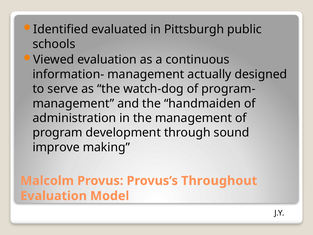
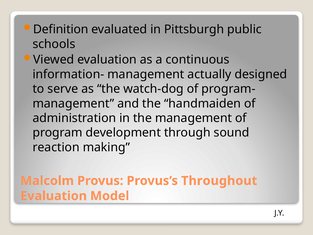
Identified: Identified -> Definition (61, 29)
improve: improve -> reaction (56, 147)
